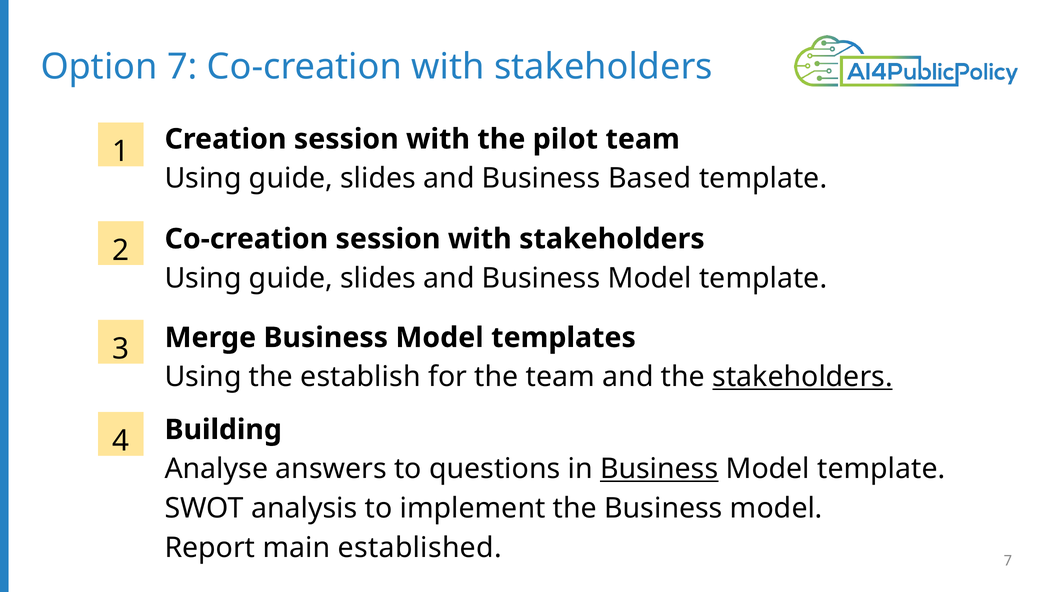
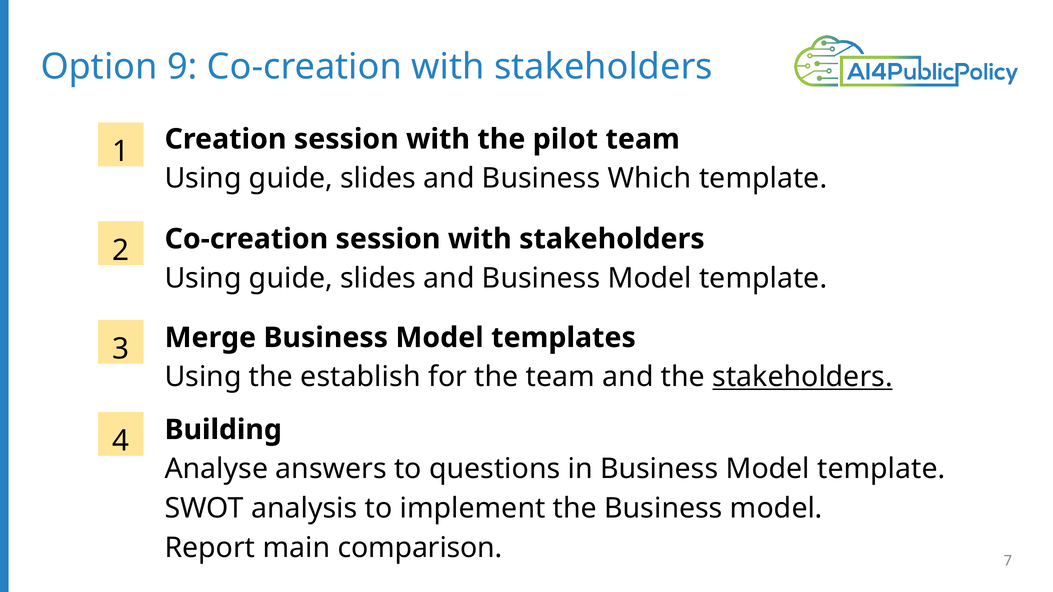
Option 7: 7 -> 9 (182, 67)
Based: Based -> Which (650, 179)
Business underline: present -> none (659, 469)
established: established -> comparison (420, 548)
